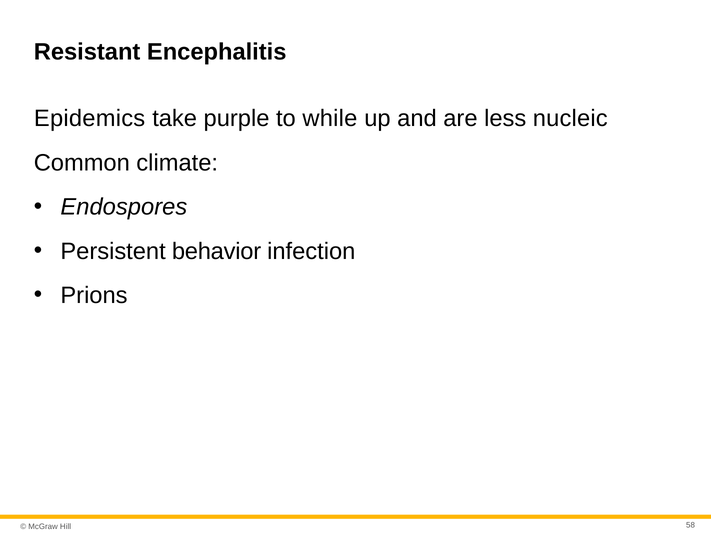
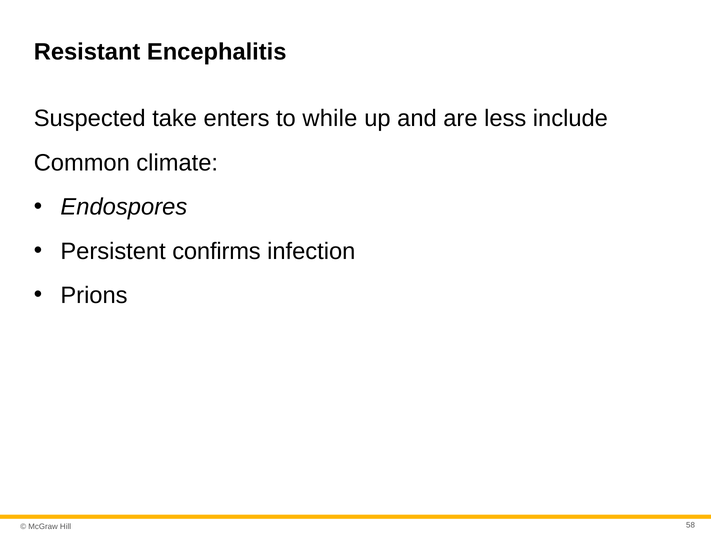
Epidemics: Epidemics -> Suspected (90, 119)
purple: purple -> enters (237, 119)
nucleic: nucleic -> include (570, 119)
behavior: behavior -> confirms (216, 251)
